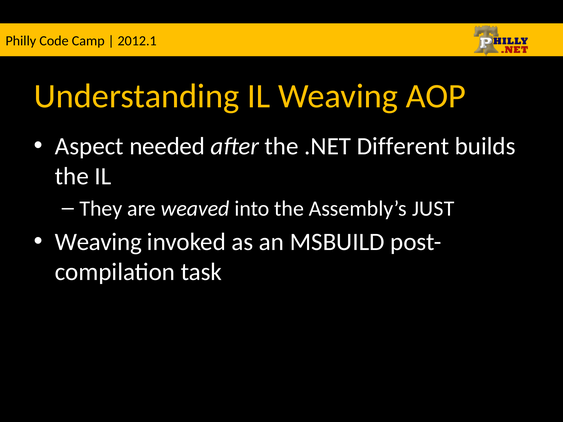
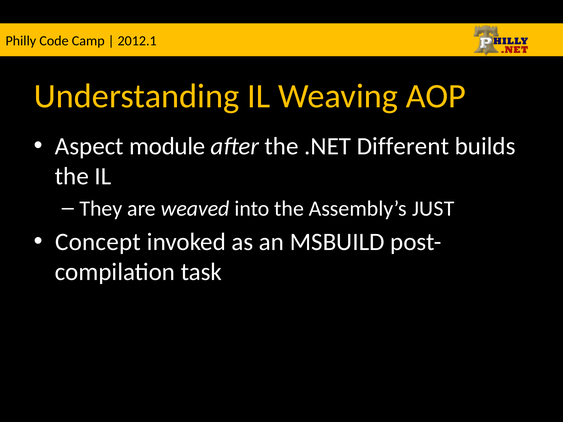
needed: needed -> module (167, 146)
Weaving: Weaving -> Concept (98, 242)
